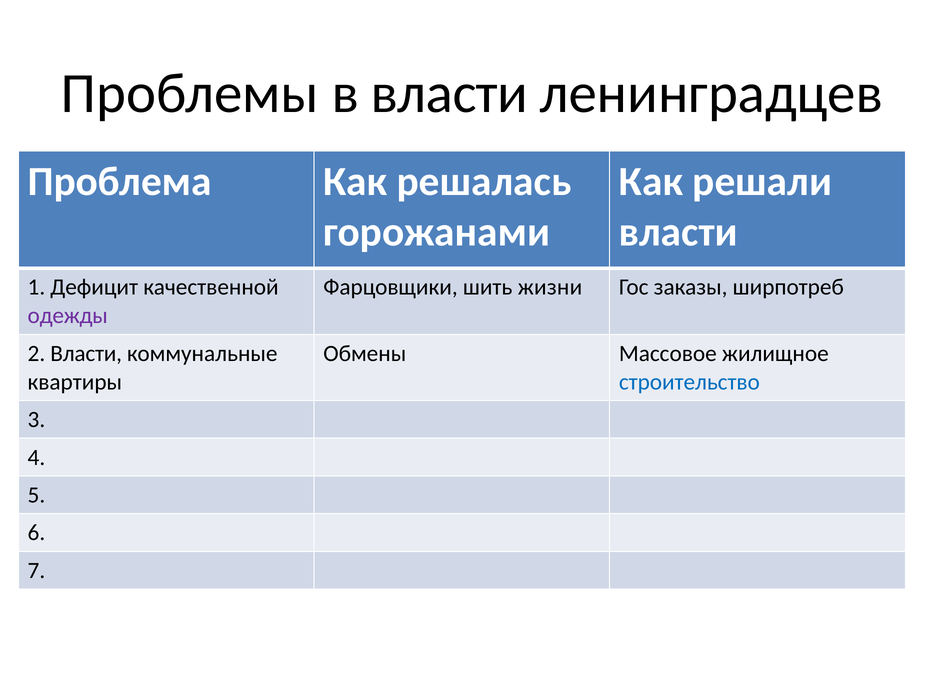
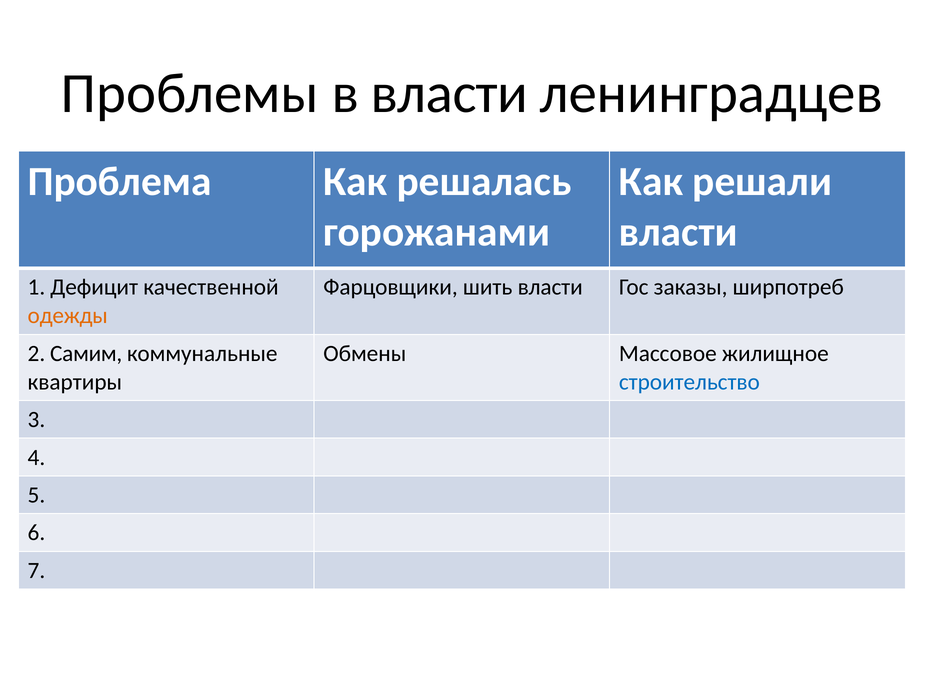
шить жизни: жизни -> власти (550, 287)
одежды colour: purple -> orange (68, 316)
2 Власти: Власти -> Самим (86, 354)
